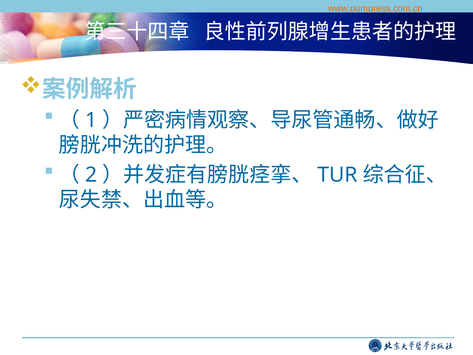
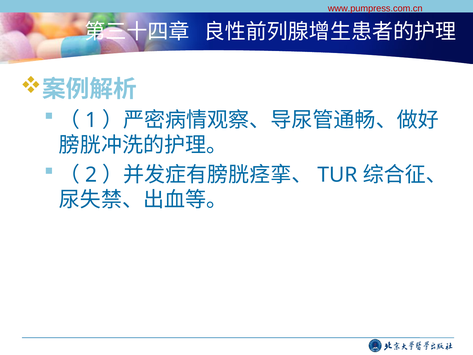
www.pumpress.com.cn colour: orange -> red (375, 8)
